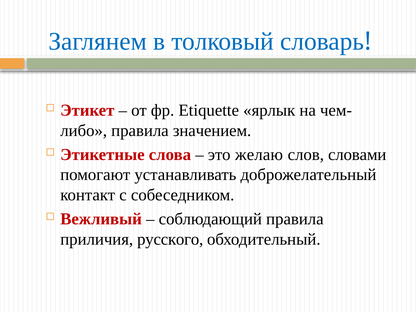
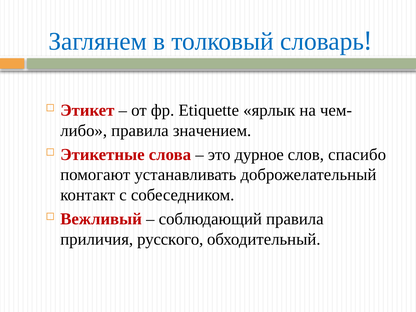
желаю: желаю -> дурное (259, 155)
словами: словами -> спасибо (357, 155)
